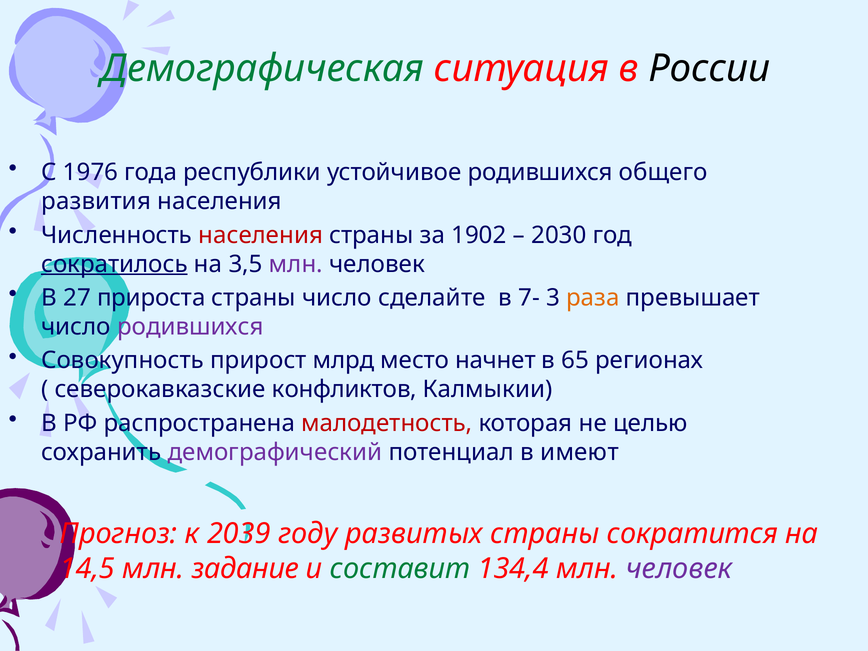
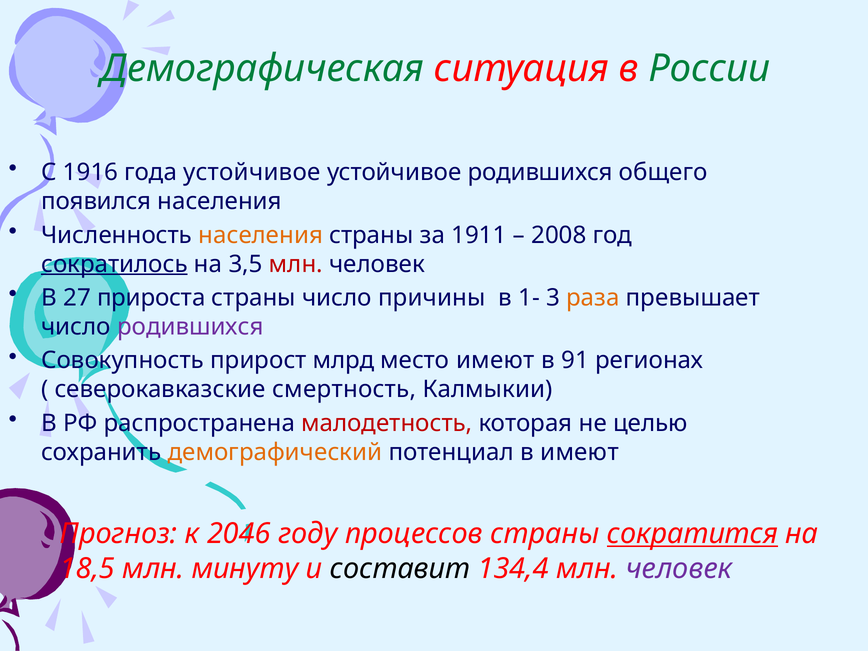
России colour: black -> green (709, 69)
1976: 1976 -> 1916 (91, 172)
года республики: республики -> устойчивое (252, 172)
развития: развития -> появился (96, 201)
населения colour: red -> orange (261, 235)
1902: 1902 -> 1911 (479, 235)
2030: 2030 -> 2008 (559, 235)
млн colour: purple -> red (296, 264)
сделайте: сделайте -> причины (432, 298)
7-: 7- -> 1- (529, 298)
место начнет: начнет -> имеют (495, 361)
65: 65 -> 91 (575, 361)
конфликтов: конфликтов -> смертность (344, 389)
демографический colour: purple -> orange (275, 452)
2039: 2039 -> 2046 (239, 534)
развитых: развитых -> процессов (414, 534)
сократится underline: none -> present (692, 534)
14,5: 14,5 -> 18,5 (87, 568)
задание: задание -> минуту (245, 568)
составит colour: green -> black (400, 568)
